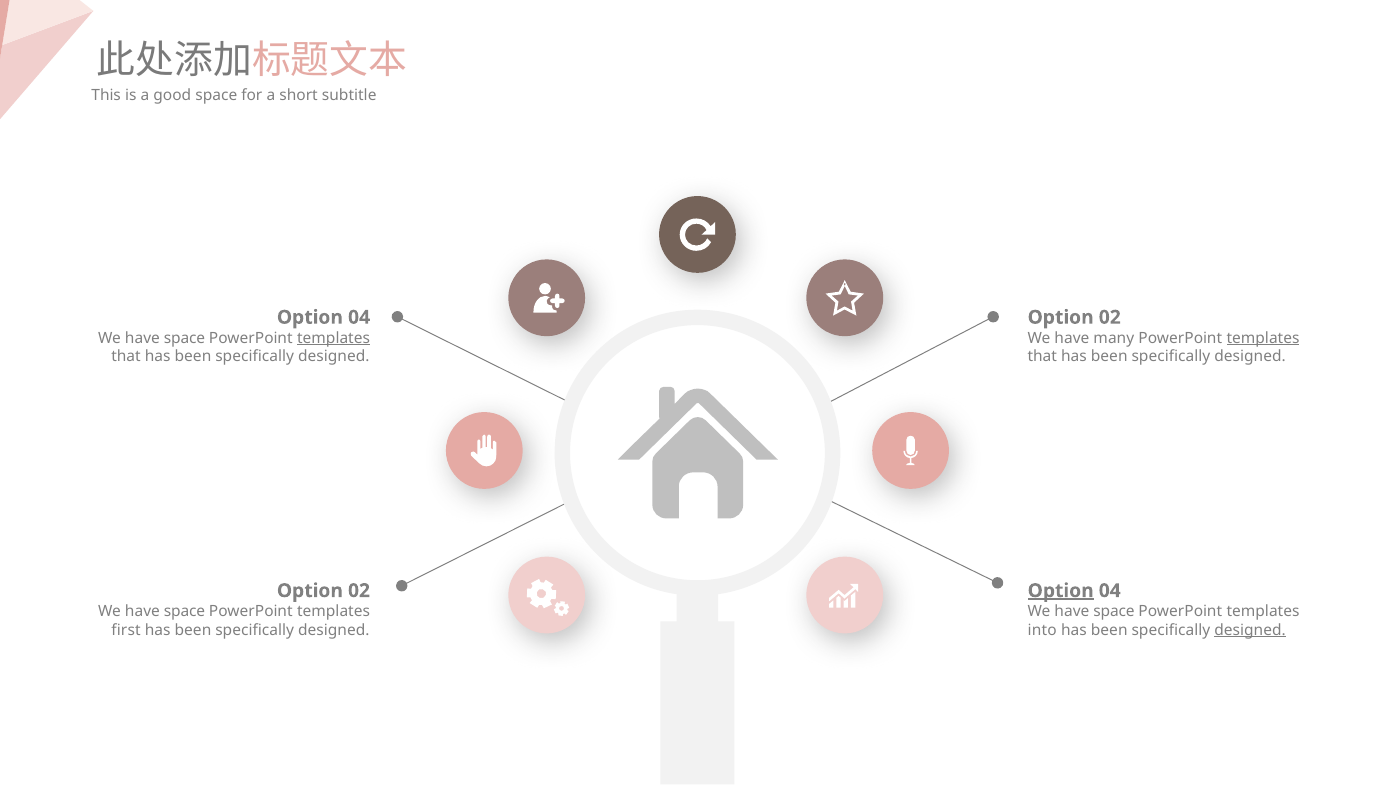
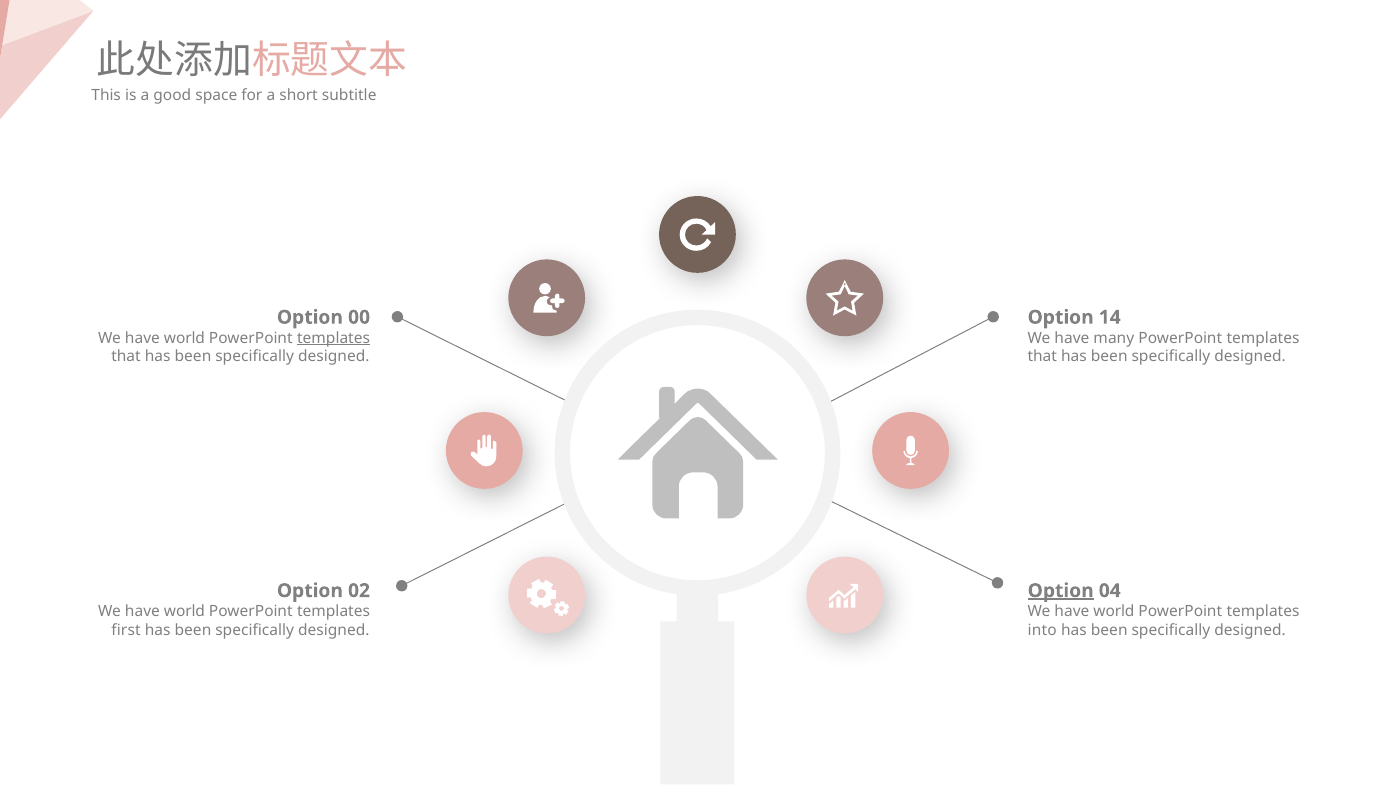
04: 04 -> 00 (359, 317)
02: 02 -> 14 (1110, 317)
space: space -> world (184, 338)
templates underline: present -> none (1263, 338)
space: space -> world (184, 611)
space: space -> world (1114, 611)
designed underline: present -> none (1250, 630)
